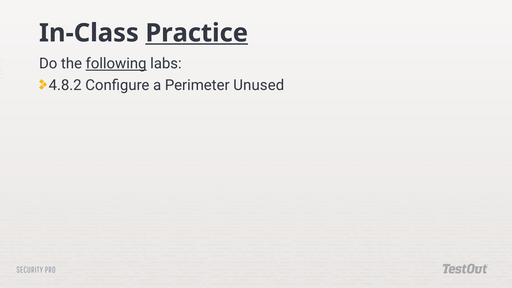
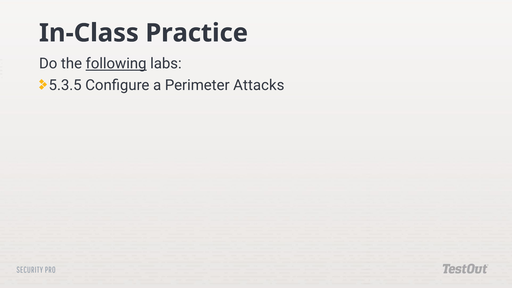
Practice underline: present -> none (197, 33)
4.8.2: 4.8.2 -> 5.3.5 (65, 85)
Unused: Unused -> Attacks (259, 85)
